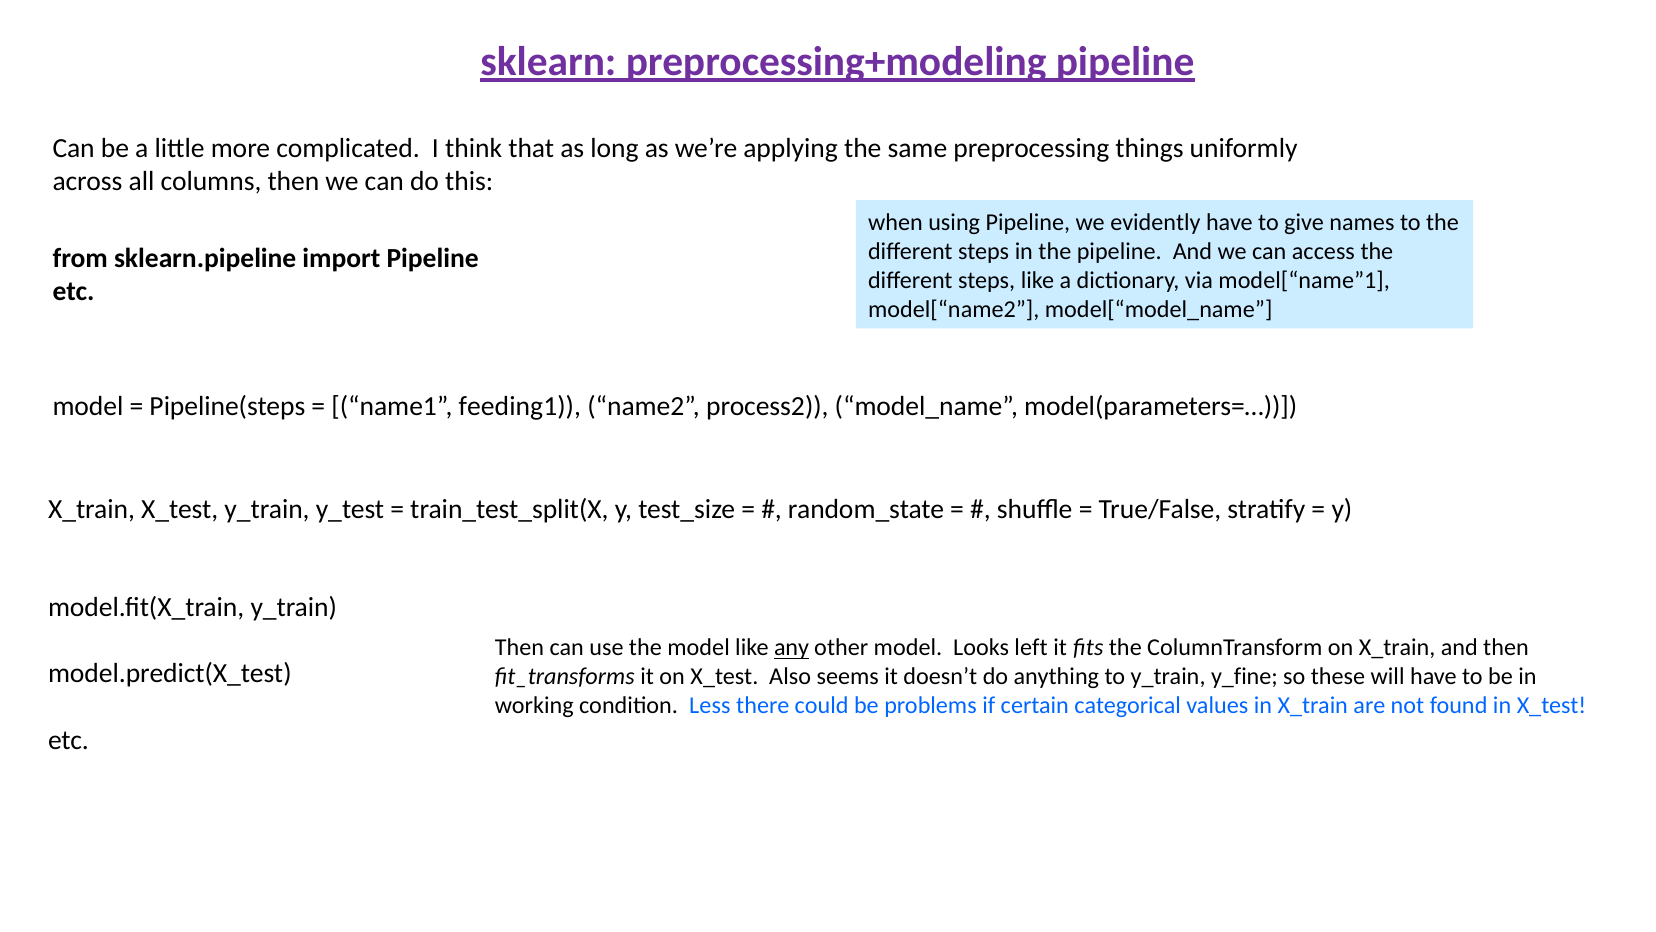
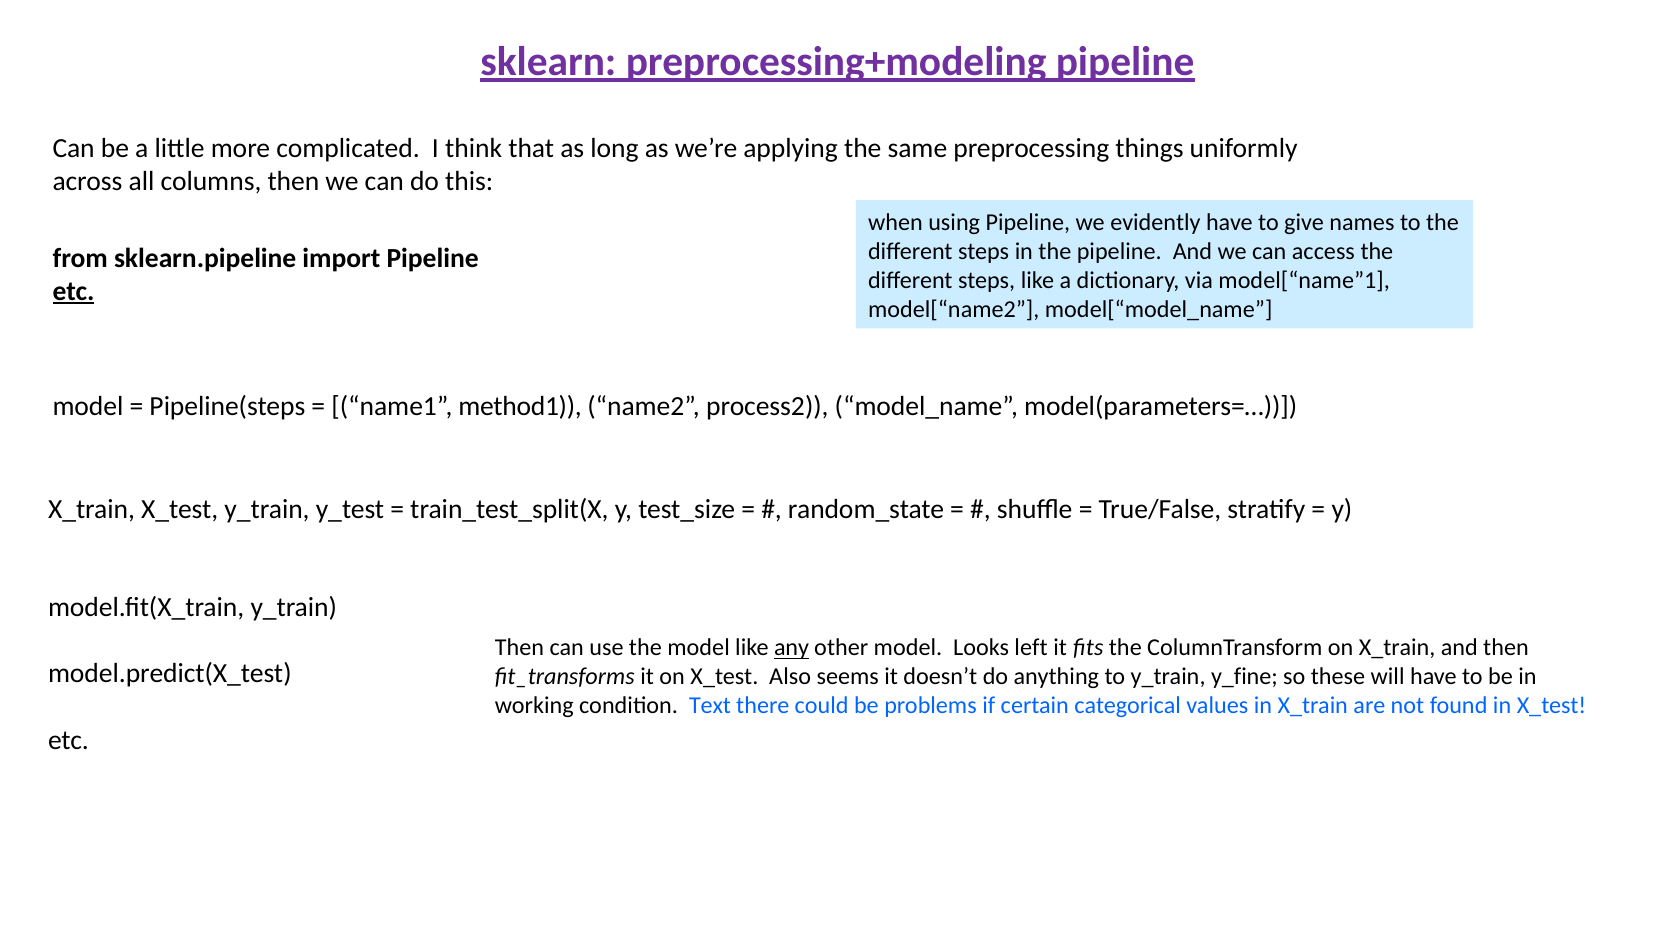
etc underline: none -> present (74, 291)
feeding1: feeding1 -> method1 (520, 406)
Less: Less -> Text (710, 706)
